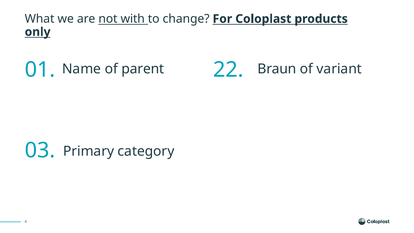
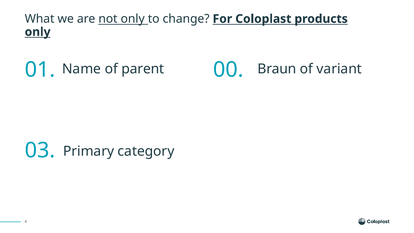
not with: with -> only (133, 19)
22: 22 -> 00 (228, 70)
